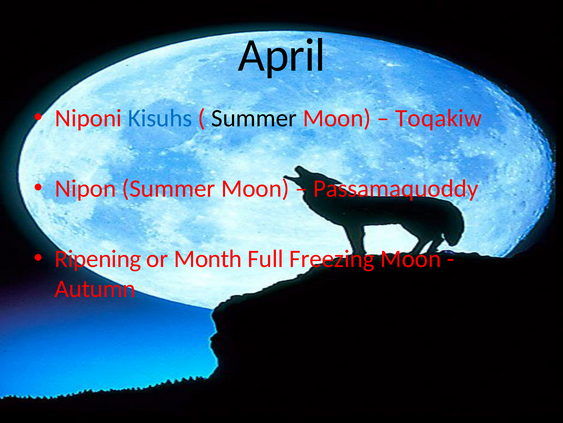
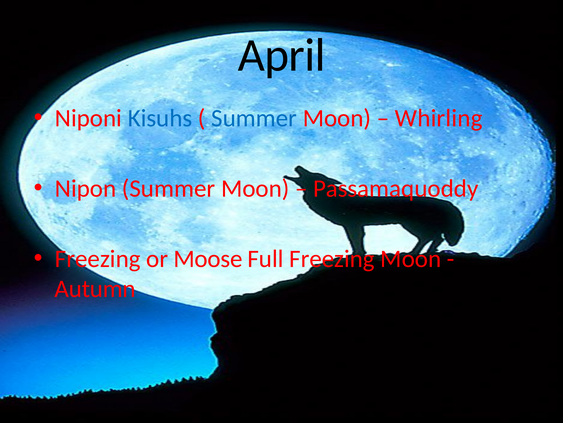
Summer colour: black -> blue (254, 118)
Toqakiw: Toqakiw -> Whirling (439, 118)
Ripening: Ripening -> Freezing (98, 258)
Month: Month -> Moose (208, 258)
